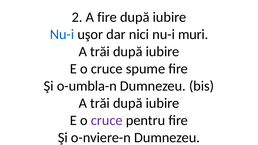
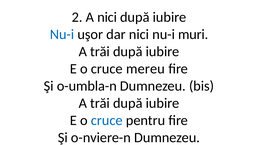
A fire: fire -> nici (107, 17)
spume: spume -> mereu (145, 69)
cruce colour: purple -> blue (107, 120)
